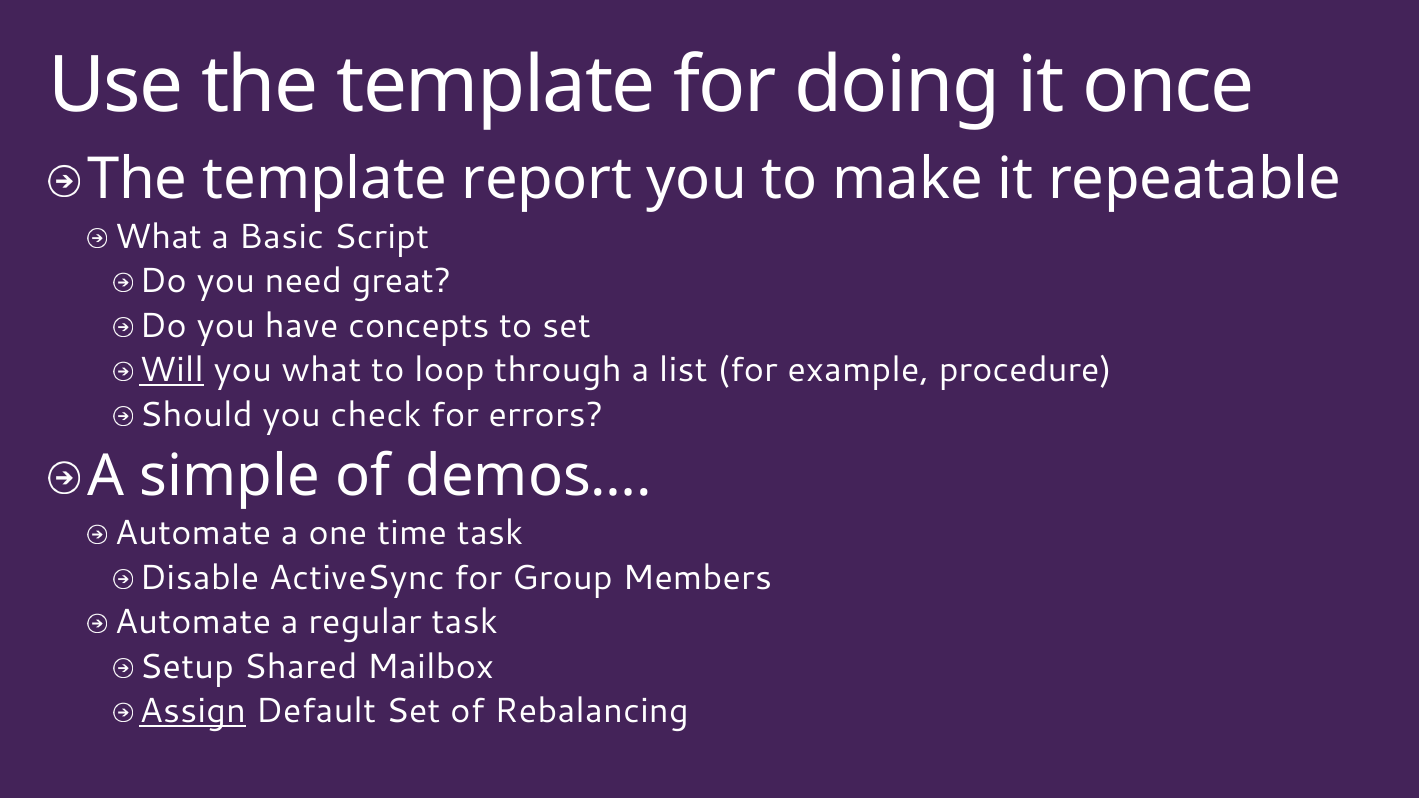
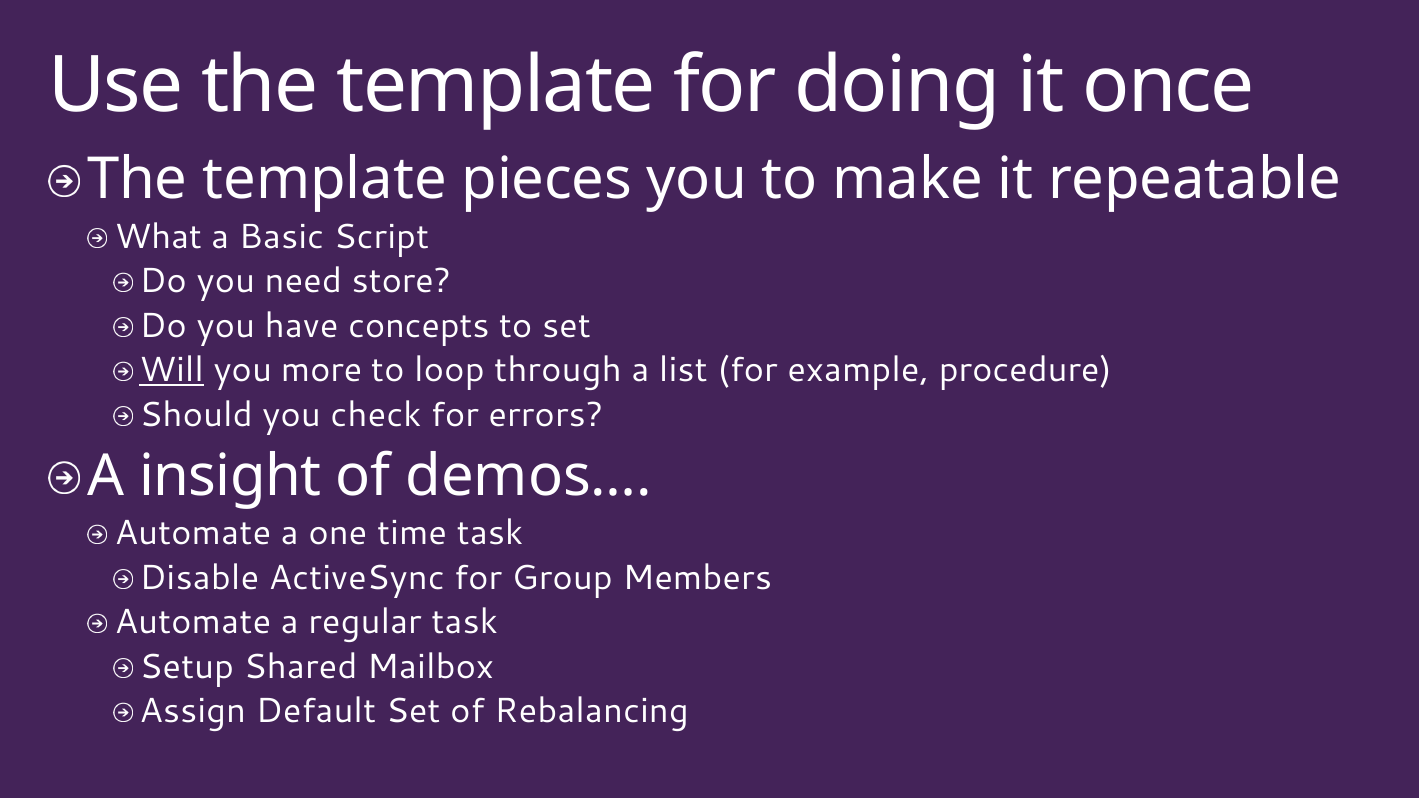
report: report -> pieces (547, 180)
great: great -> store (402, 281)
you what: what -> more (322, 370)
simple: simple -> insight (230, 476)
Assign underline: present -> none (193, 711)
